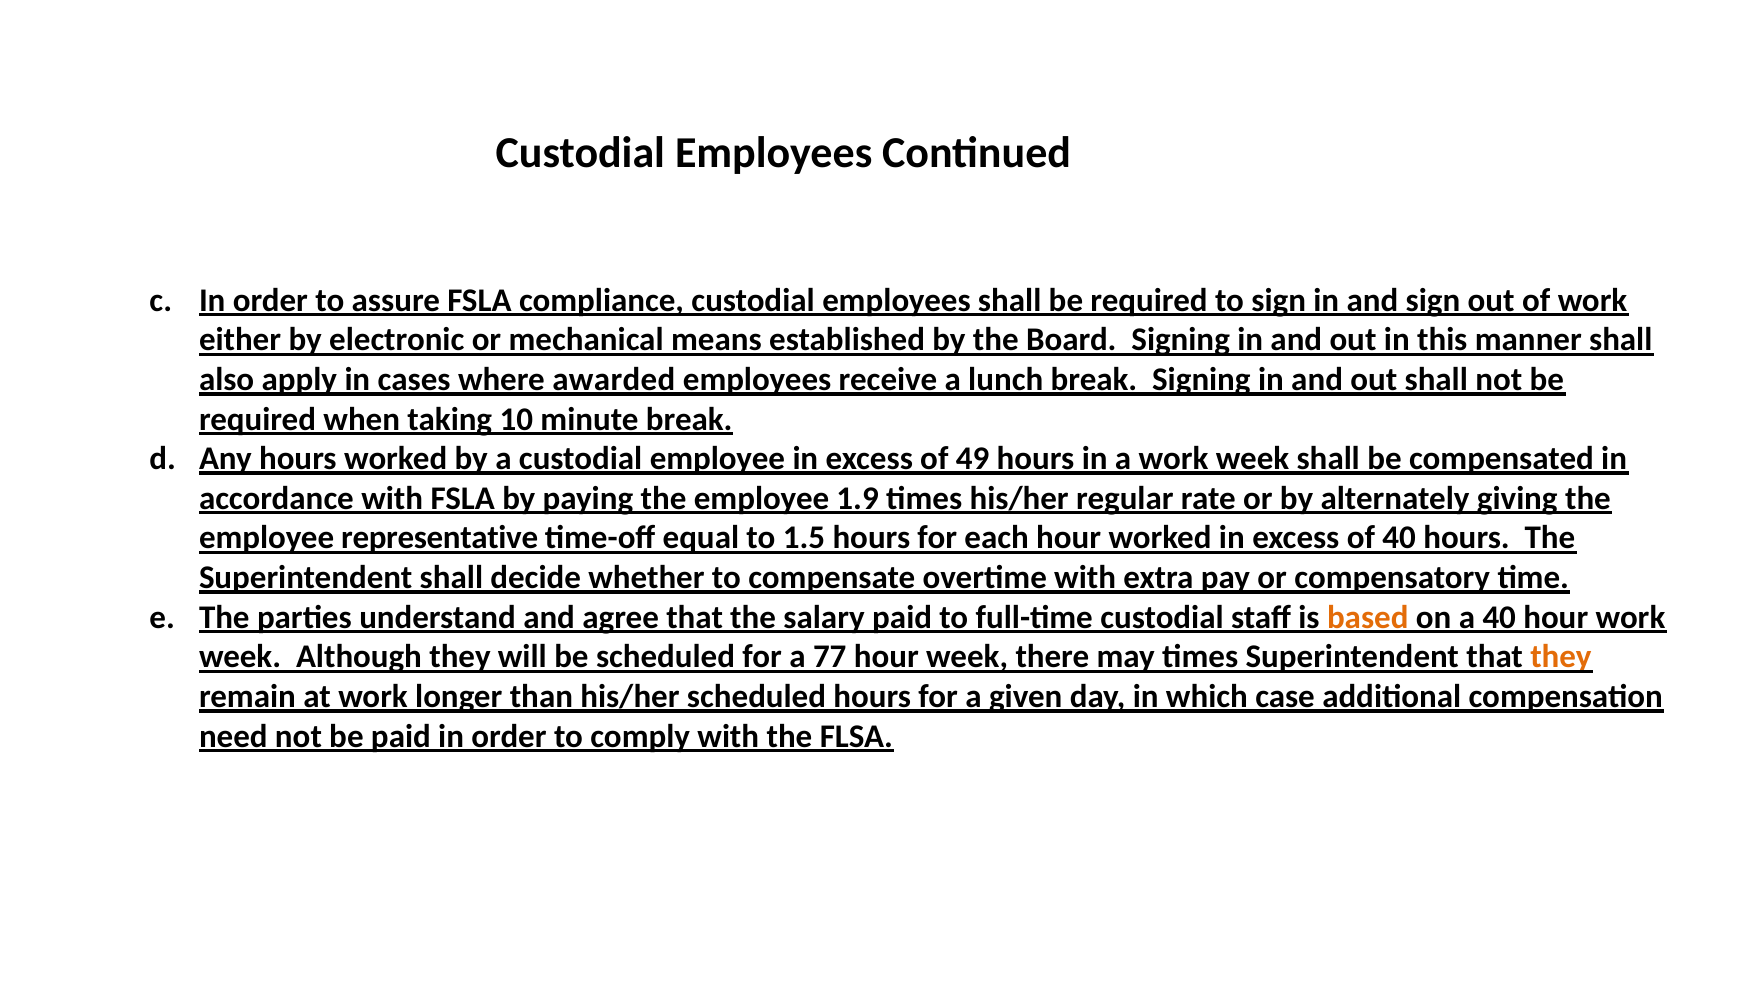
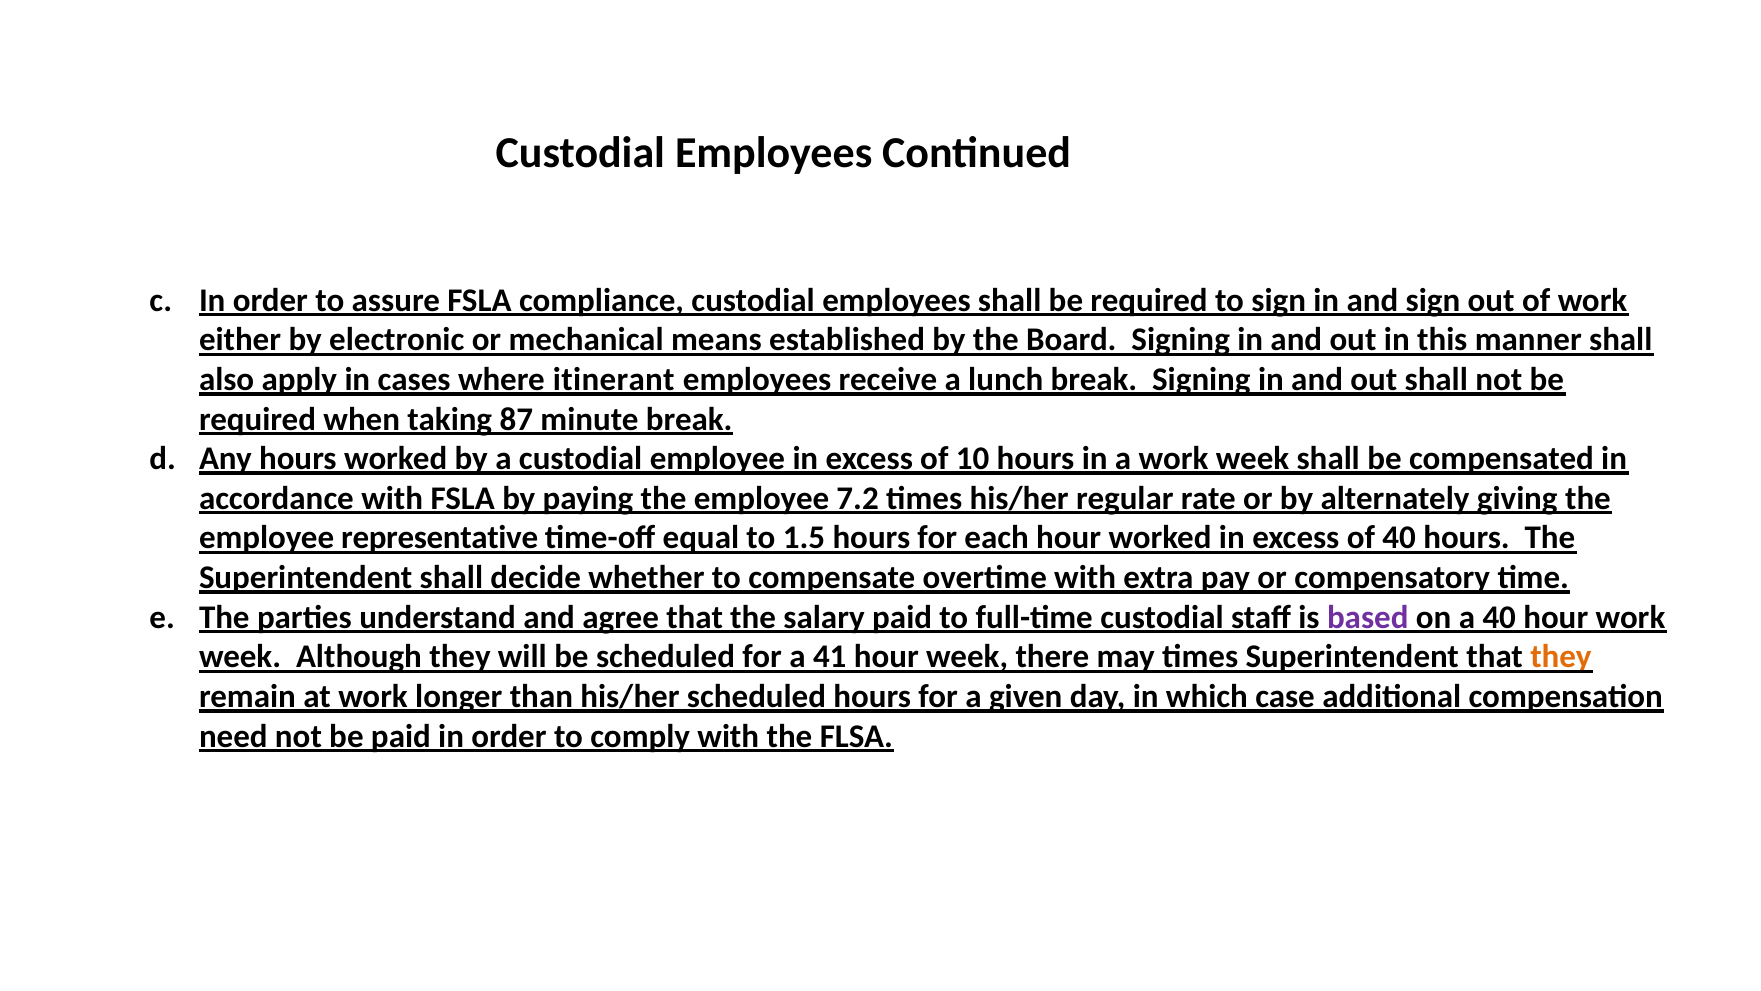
awarded: awarded -> itinerant (614, 379)
10: 10 -> 87 (516, 419)
49: 49 -> 10 (973, 459)
1.9: 1.9 -> 7.2 (858, 498)
based colour: orange -> purple (1368, 617)
77: 77 -> 41 (830, 657)
